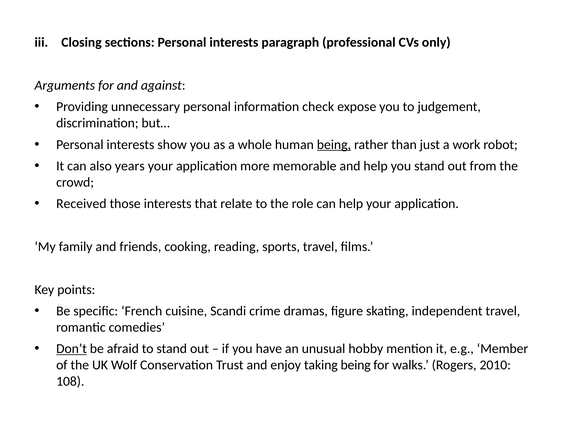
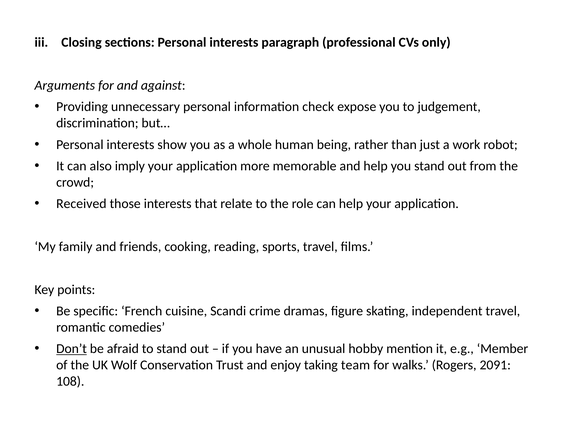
being underline: present -> none (334, 145)
years: years -> imply (130, 166)
taking being: being -> team (356, 365)
2010: 2010 -> 2091 (495, 365)
